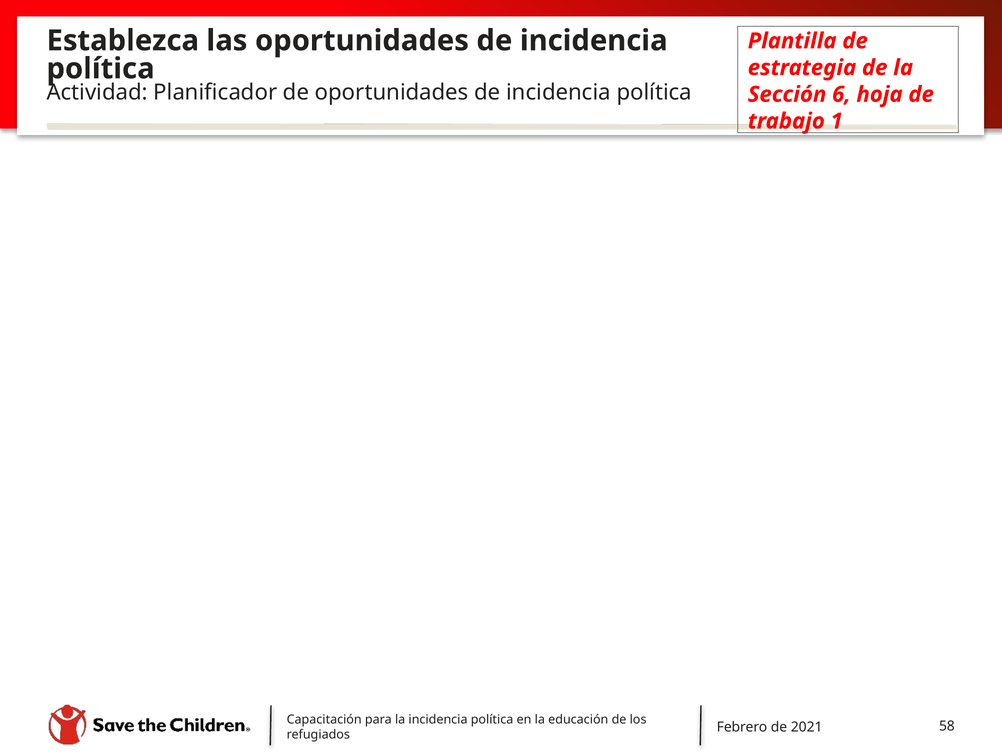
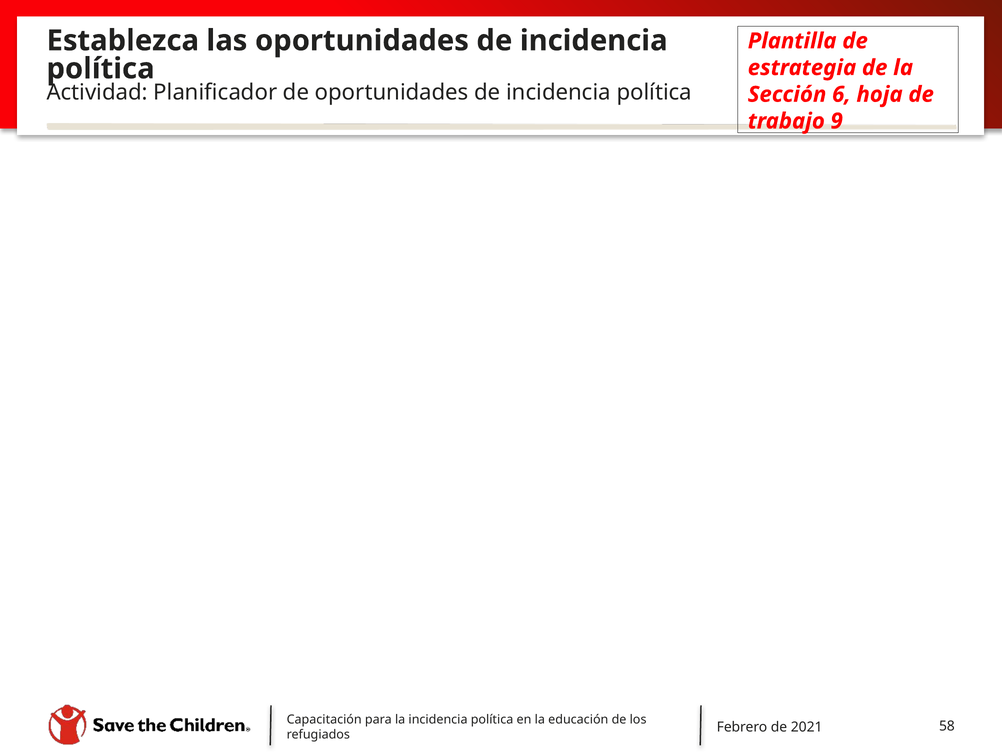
1: 1 -> 9 (837, 121)
